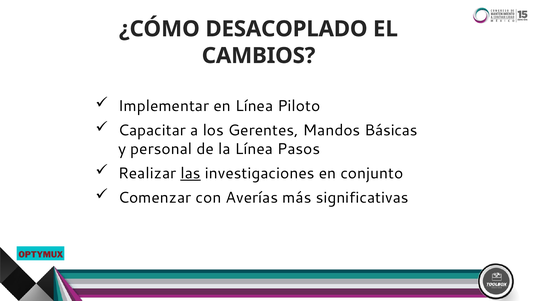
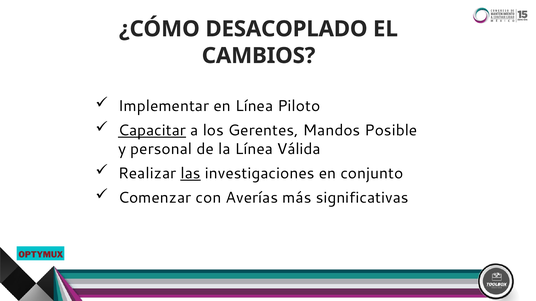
Capacitar underline: none -> present (152, 131)
Básicas: Básicas -> Posible (391, 131)
Pasos: Pasos -> Válida (299, 149)
